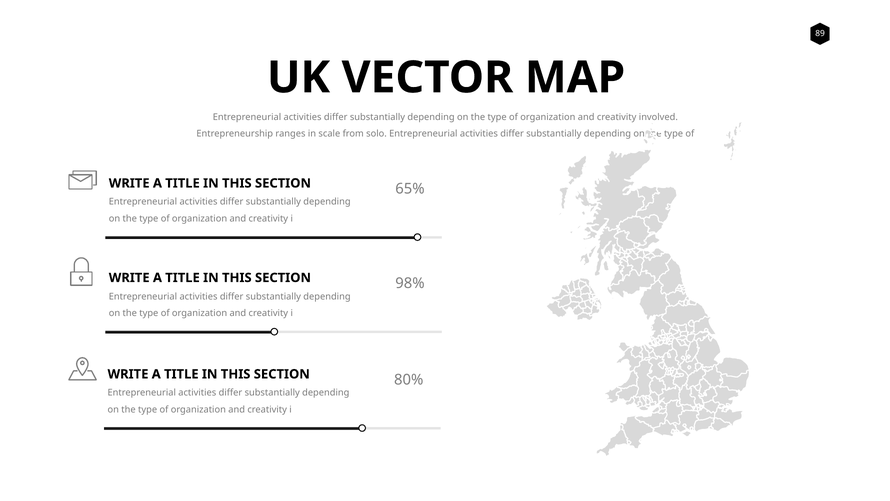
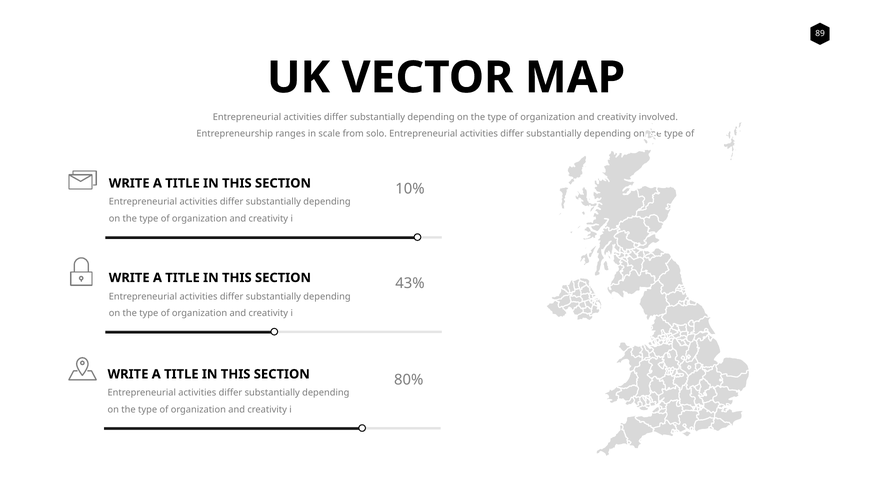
65%: 65% -> 10% (410, 189)
98%: 98% -> 43% (410, 283)
